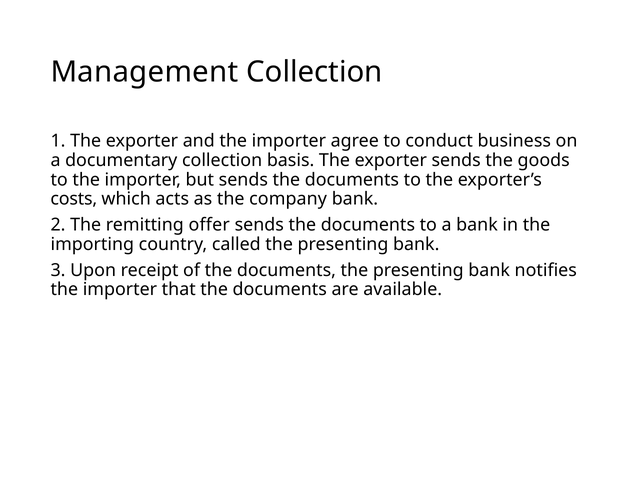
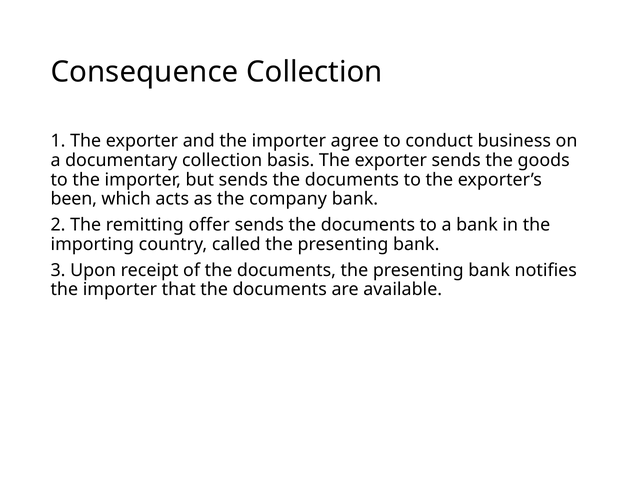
Management: Management -> Consequence (145, 72)
costs: costs -> been (74, 199)
